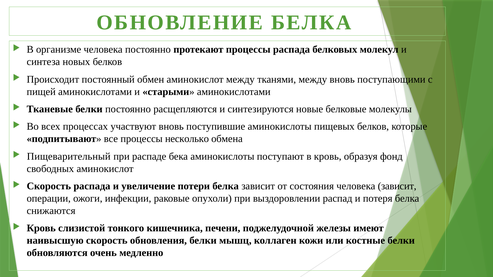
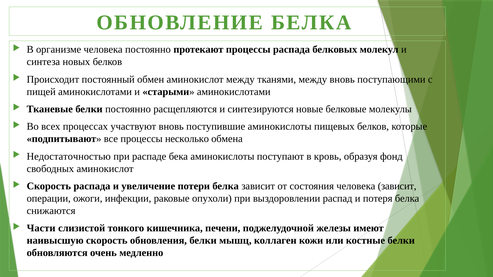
Пищеварительный: Пищеварительный -> Недостаточностью (69, 157)
Кровь: Кровь -> Части (41, 229)
